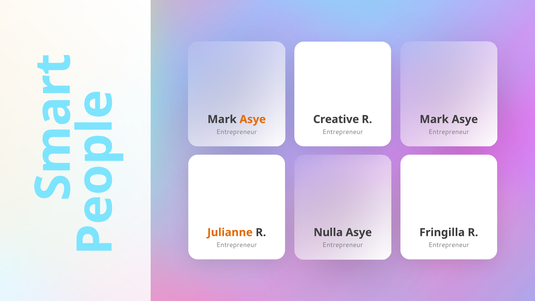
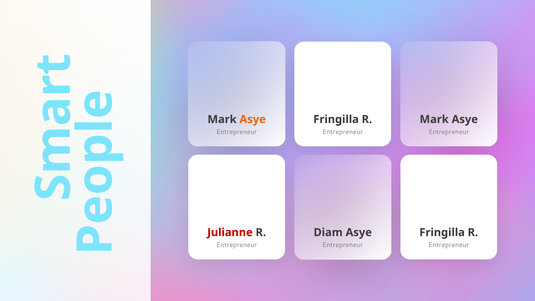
Creative: Creative -> Fringilla (336, 119)
Julianne colour: orange -> red (230, 232)
Nulla: Nulla -> Diam (328, 232)
